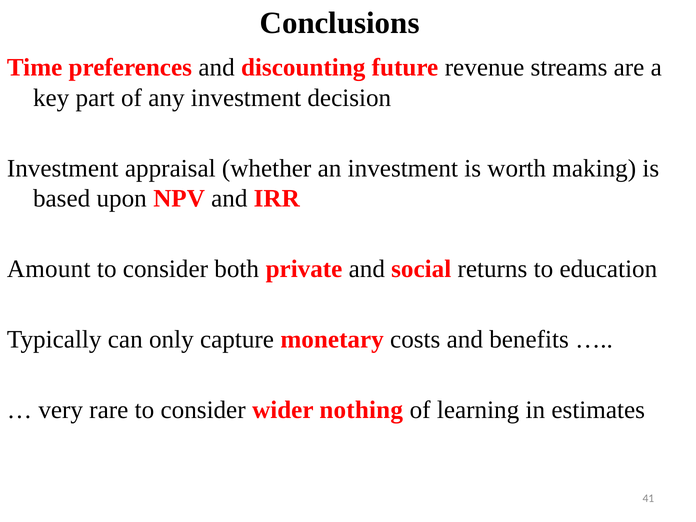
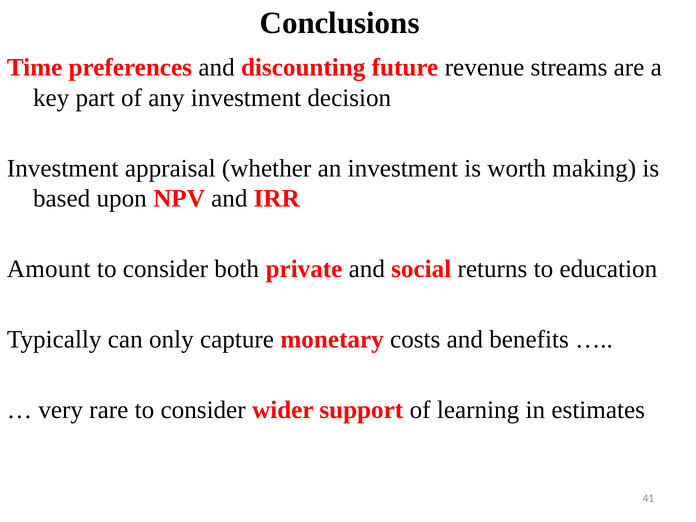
nothing: nothing -> support (361, 410)
